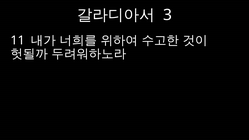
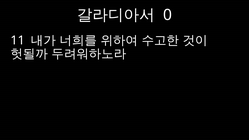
3: 3 -> 0 (168, 15)
